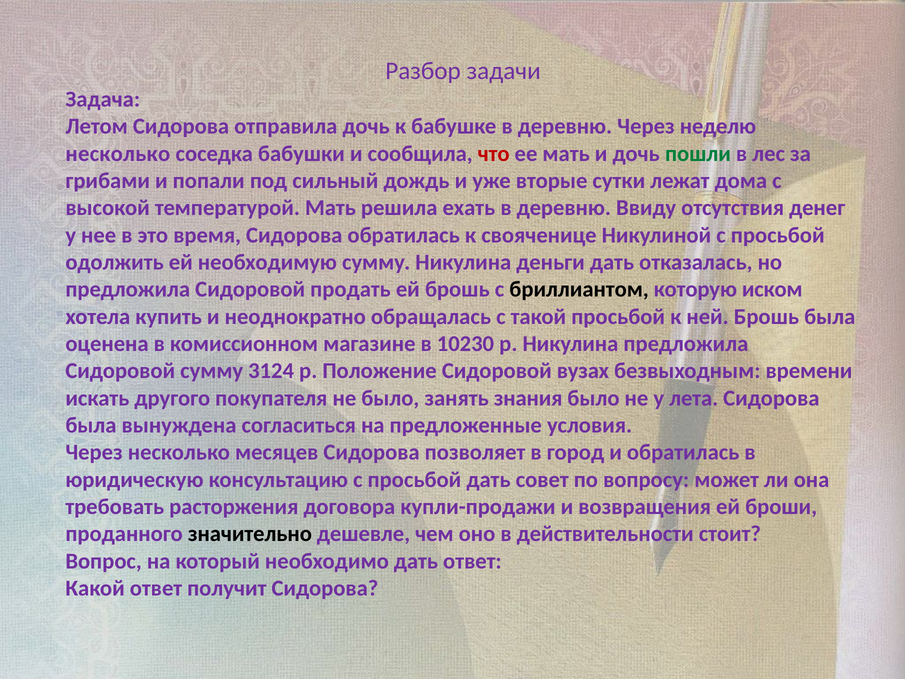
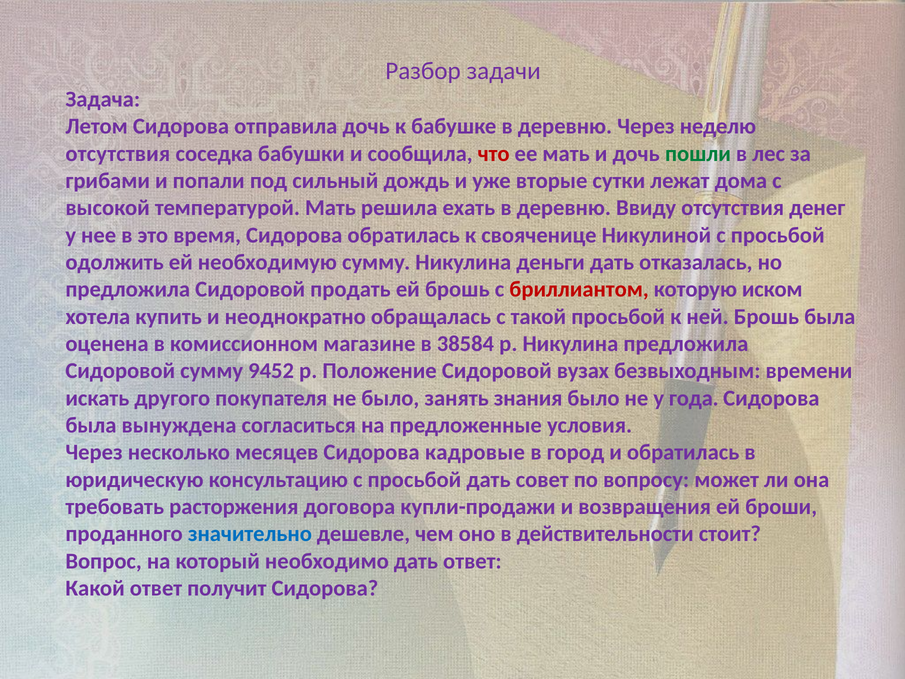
несколько: несколько -> отсутствия (118, 154)
бриллиантом colour: black -> red (579, 289)
10230: 10230 -> 38584 (465, 344)
3124: 3124 -> 9452 (271, 371)
лета: лета -> года (694, 398)
позволяет: позволяет -> кадровые (475, 452)
значительно colour: black -> blue (250, 534)
